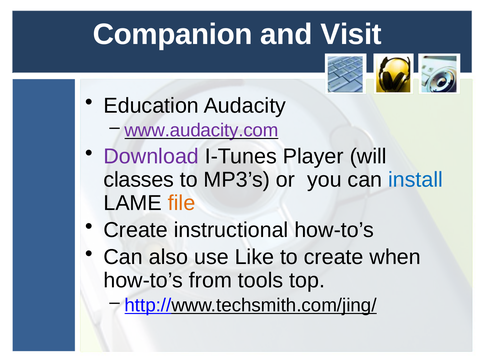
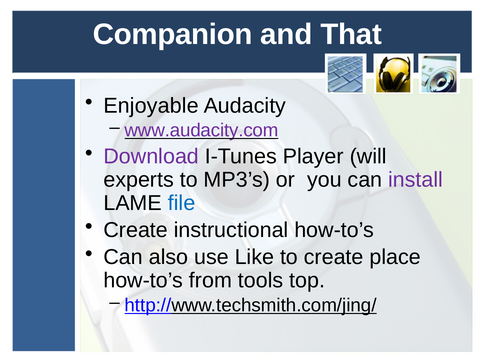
Visit: Visit -> That (351, 34)
Education: Education -> Enjoyable (151, 105)
classes: classes -> experts (139, 179)
install colour: blue -> purple (416, 179)
file colour: orange -> blue (182, 202)
when: when -> place (395, 257)
